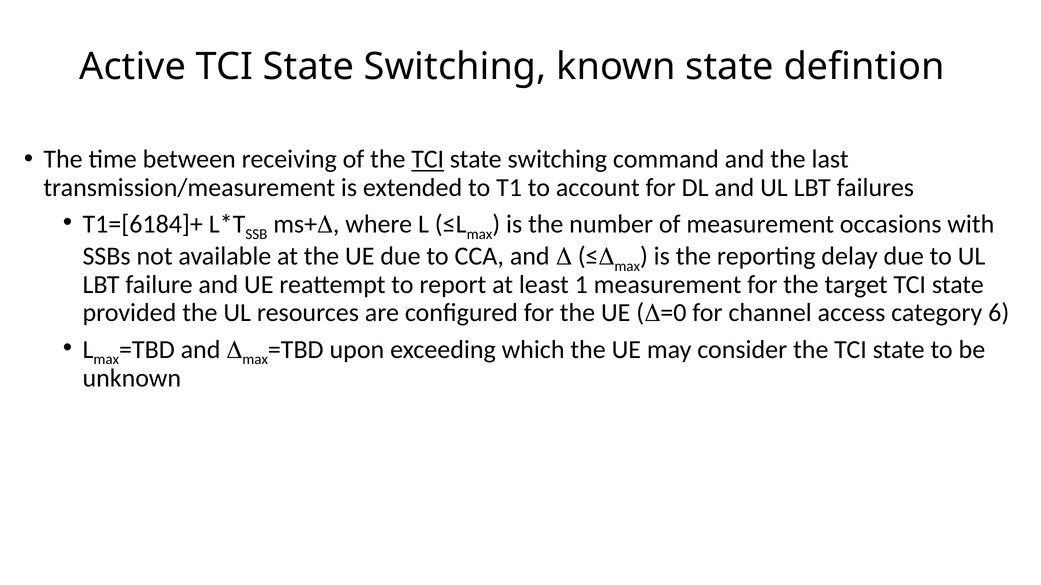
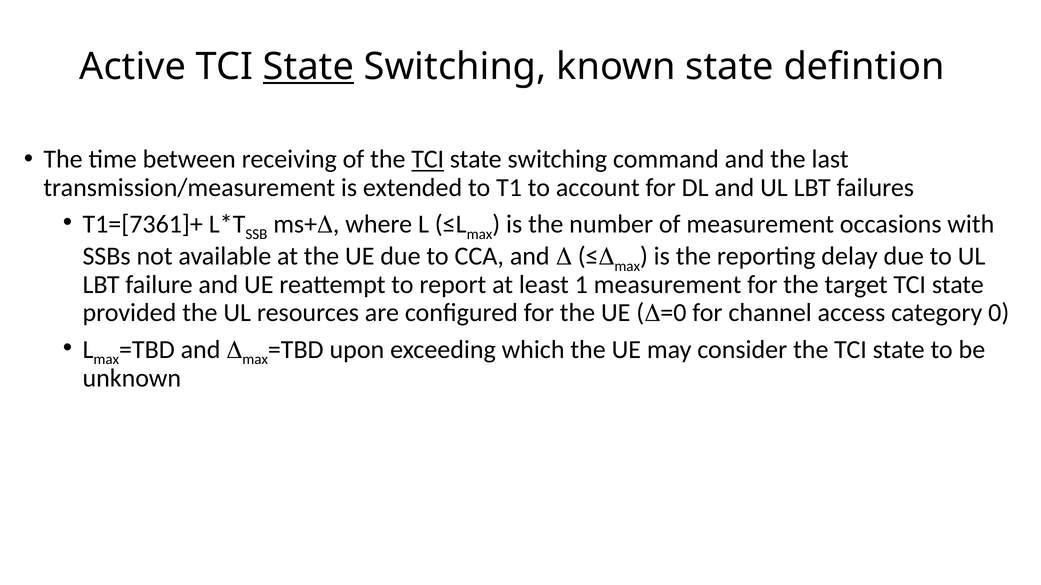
State underline: none -> present (308, 67)
T1=[6184]+: T1=[6184]+ -> T1=[7361]+ (143, 224)
6: 6 -> 0 (999, 313)
